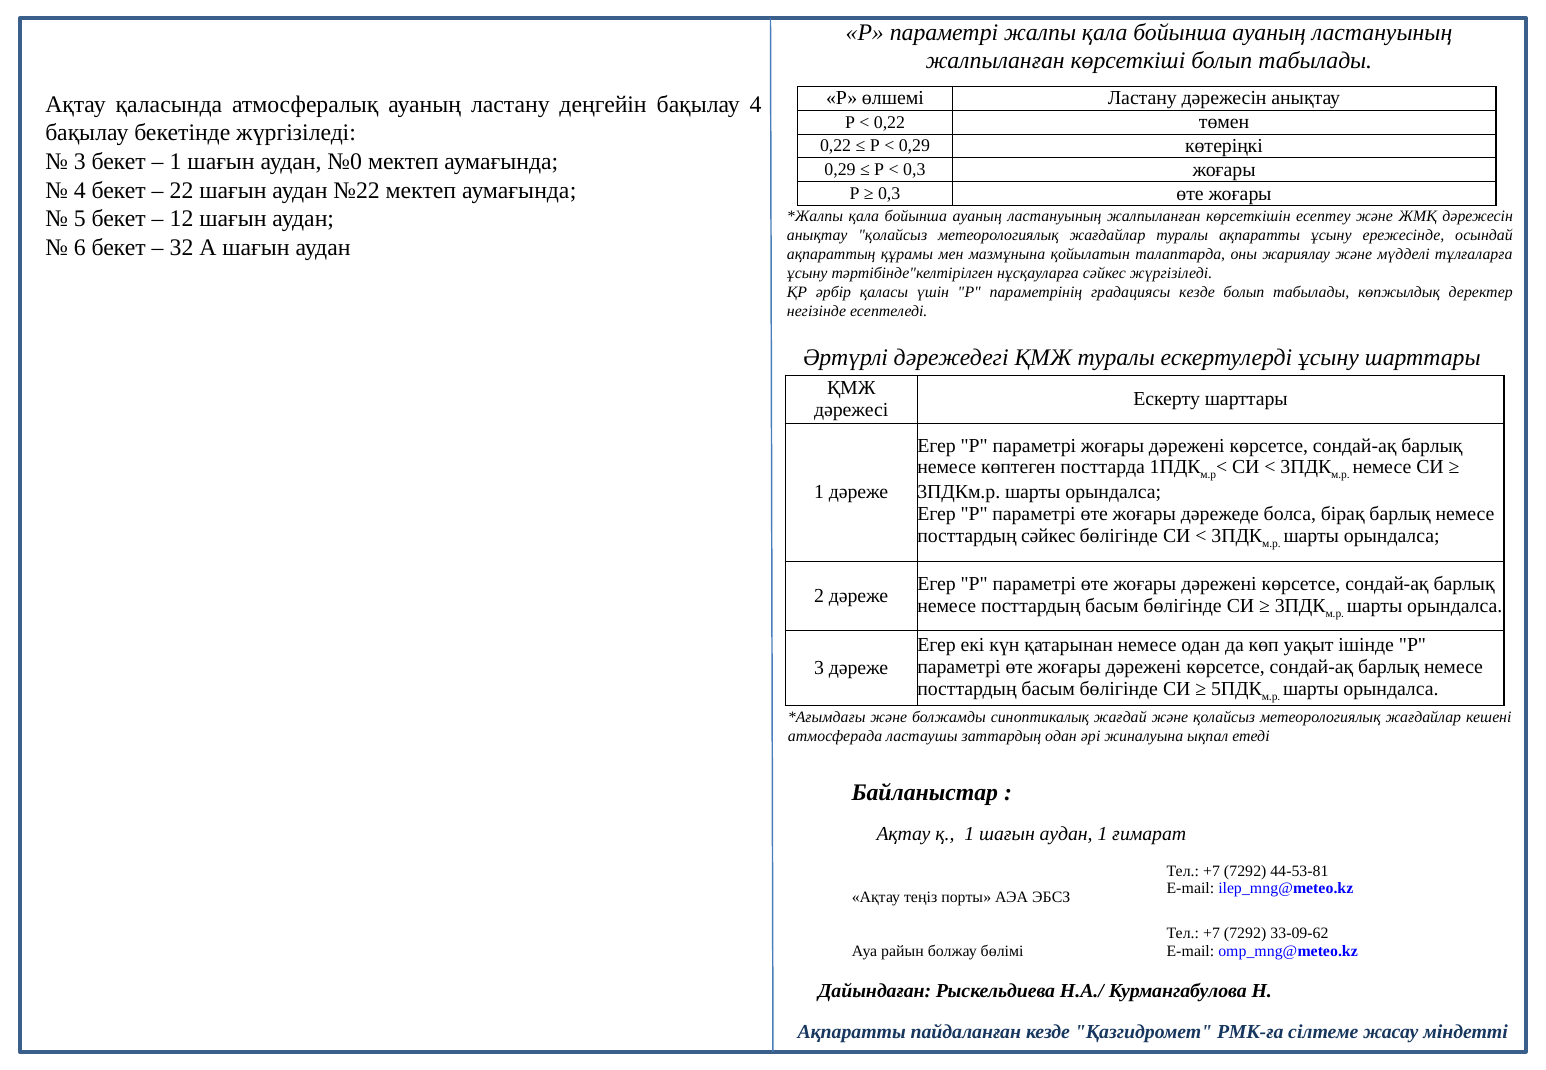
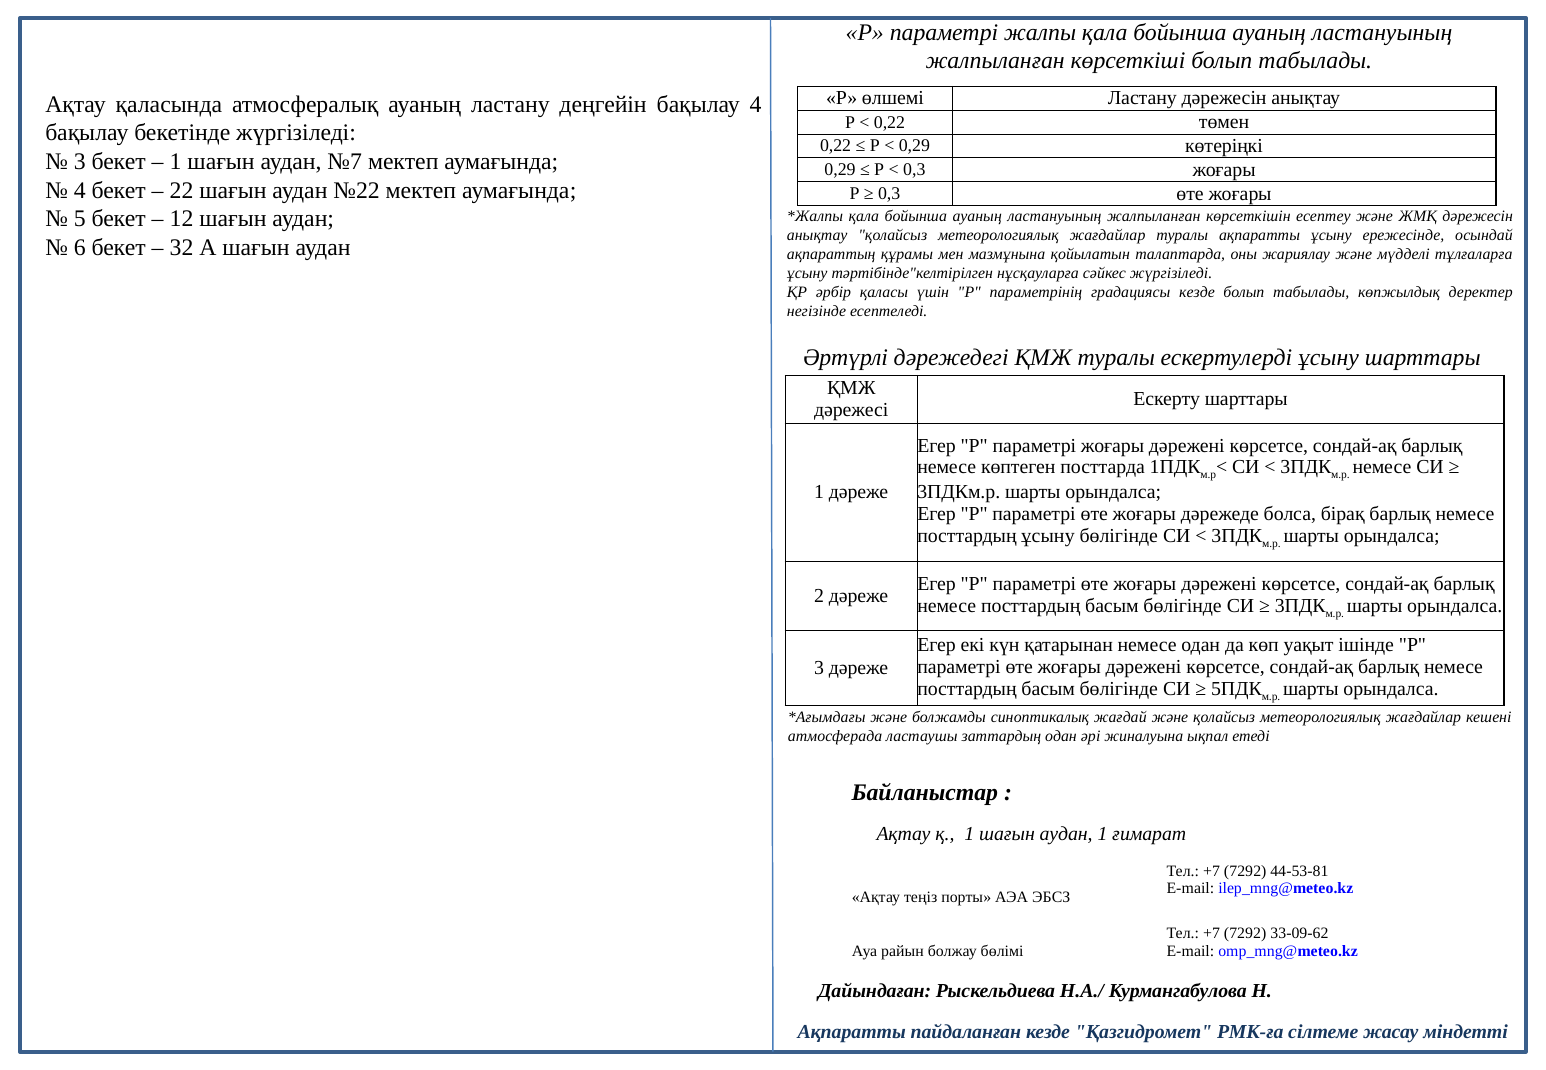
№0: №0 -> №7 (345, 162)
посттардың сәйкес: сәйкес -> ұсыну (1048, 536)
